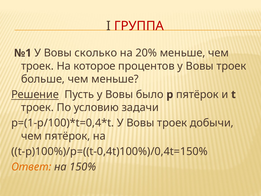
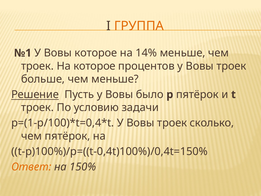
ГРУППА colour: red -> orange (139, 26)
Вовы сколько: сколько -> которое (96, 53)
20%: 20% -> 14% (146, 53)
добычи: добычи -> сколько (212, 123)
